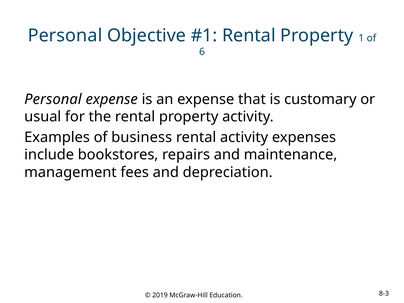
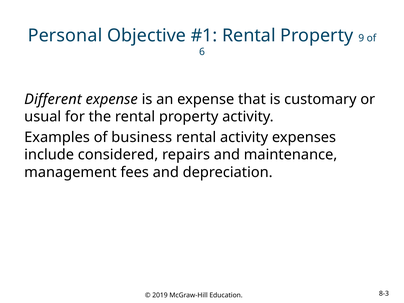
1: 1 -> 9 (361, 38)
Personal: Personal -> Different (53, 99)
bookstores: bookstores -> considered (118, 155)
